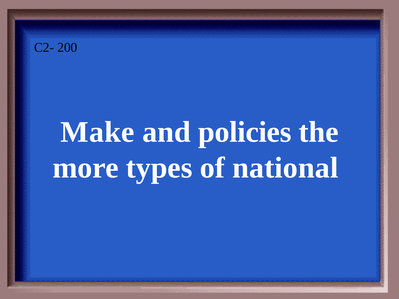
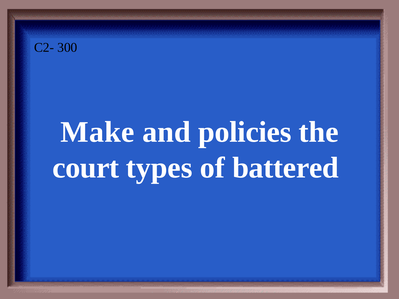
200: 200 -> 300 (67, 47)
more: more -> court (86, 168)
national: national -> battered (286, 168)
